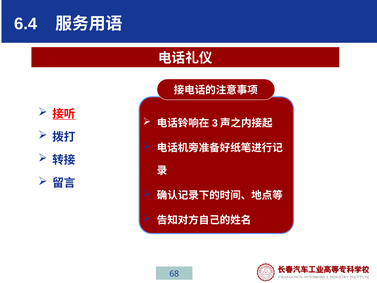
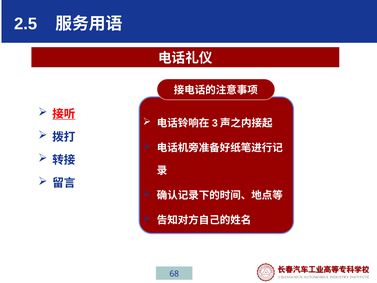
6.4: 6.4 -> 2.5 (26, 24)
